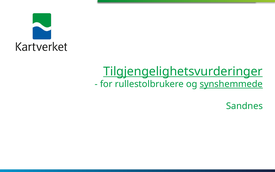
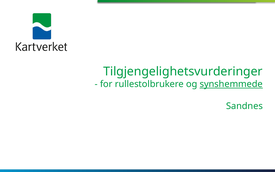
Tilgjengelighetsvurderinger underline: present -> none (183, 71)
